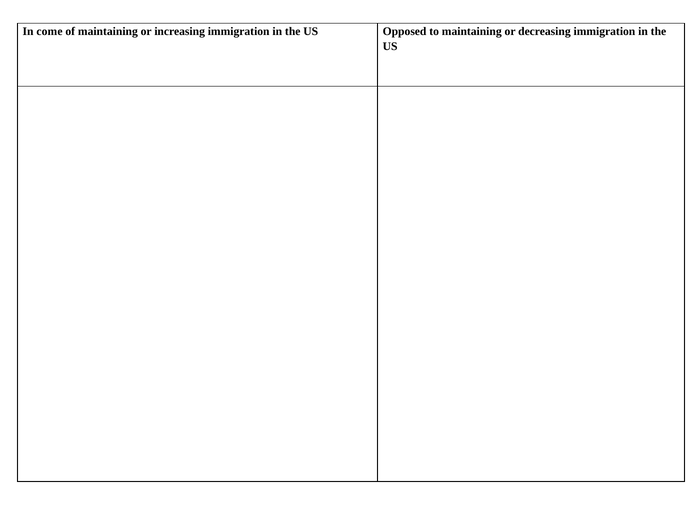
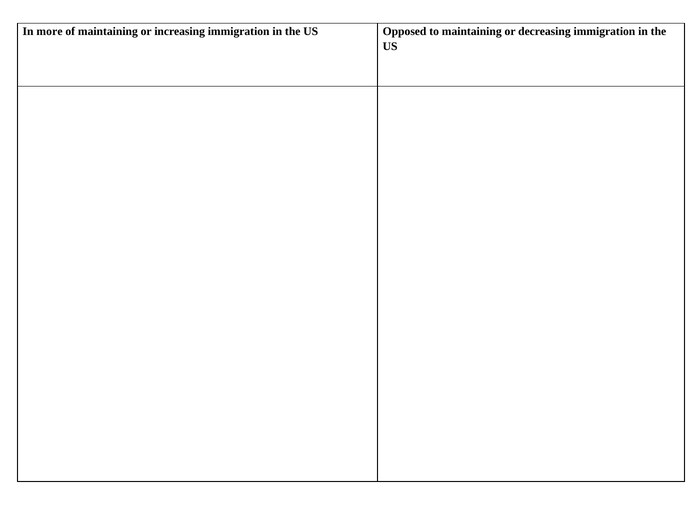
come: come -> more (49, 32)
